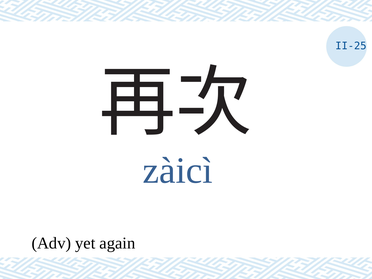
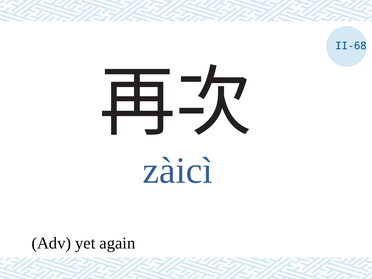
II-25: II-25 -> II-68 (351, 46)
